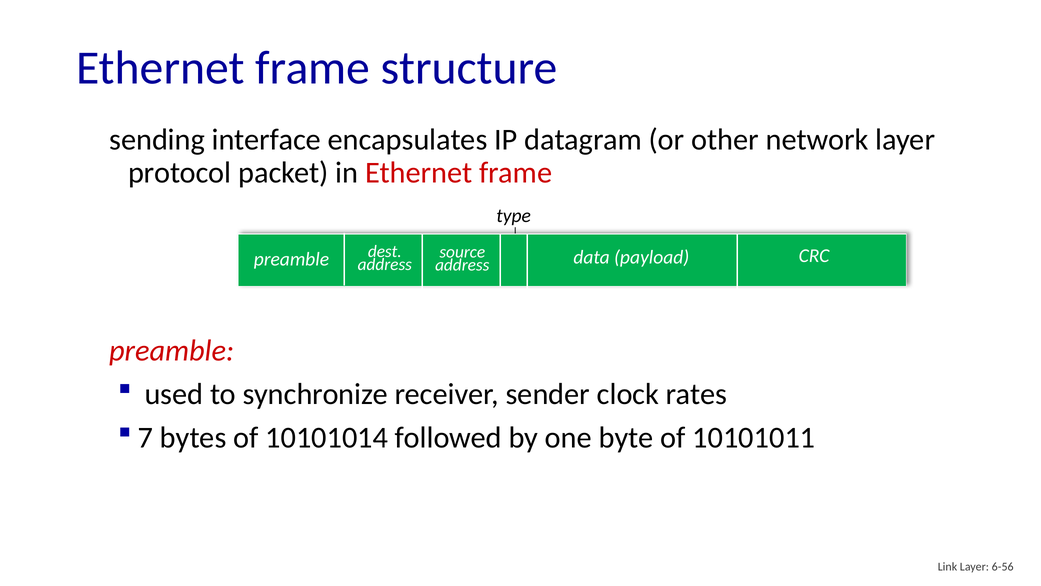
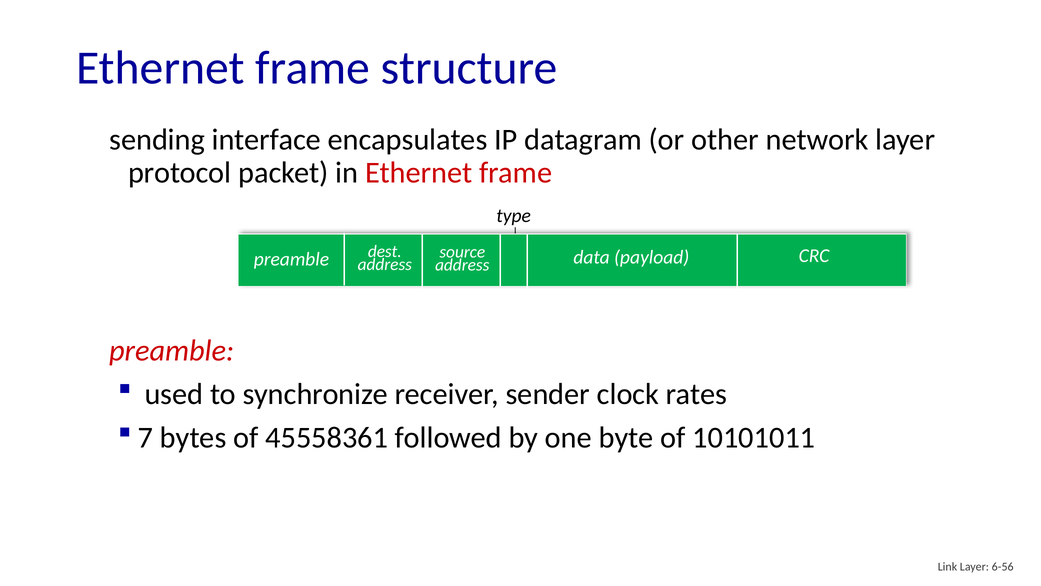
10101014: 10101014 -> 45558361 (327, 437)
